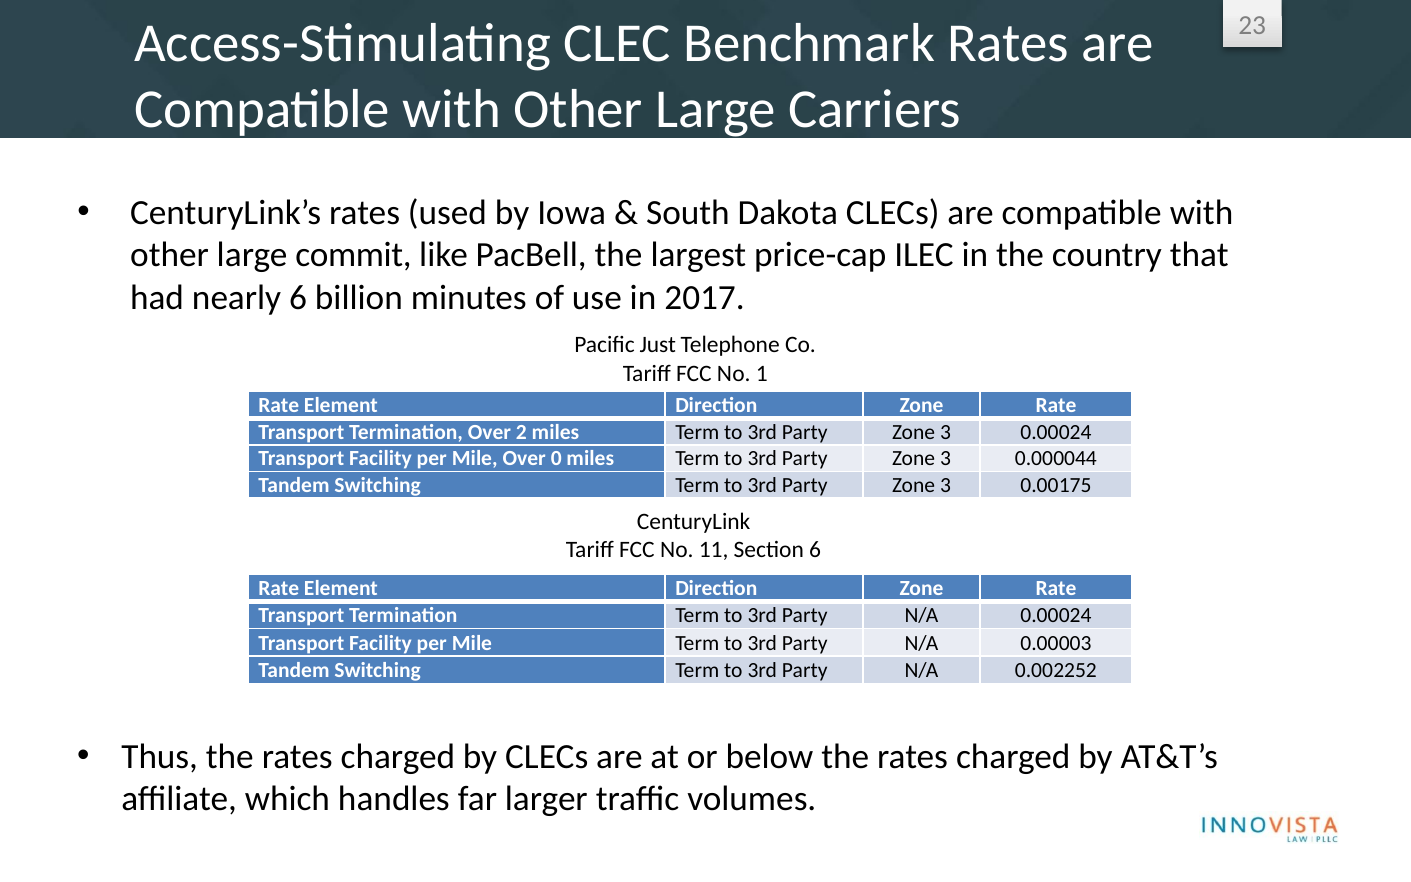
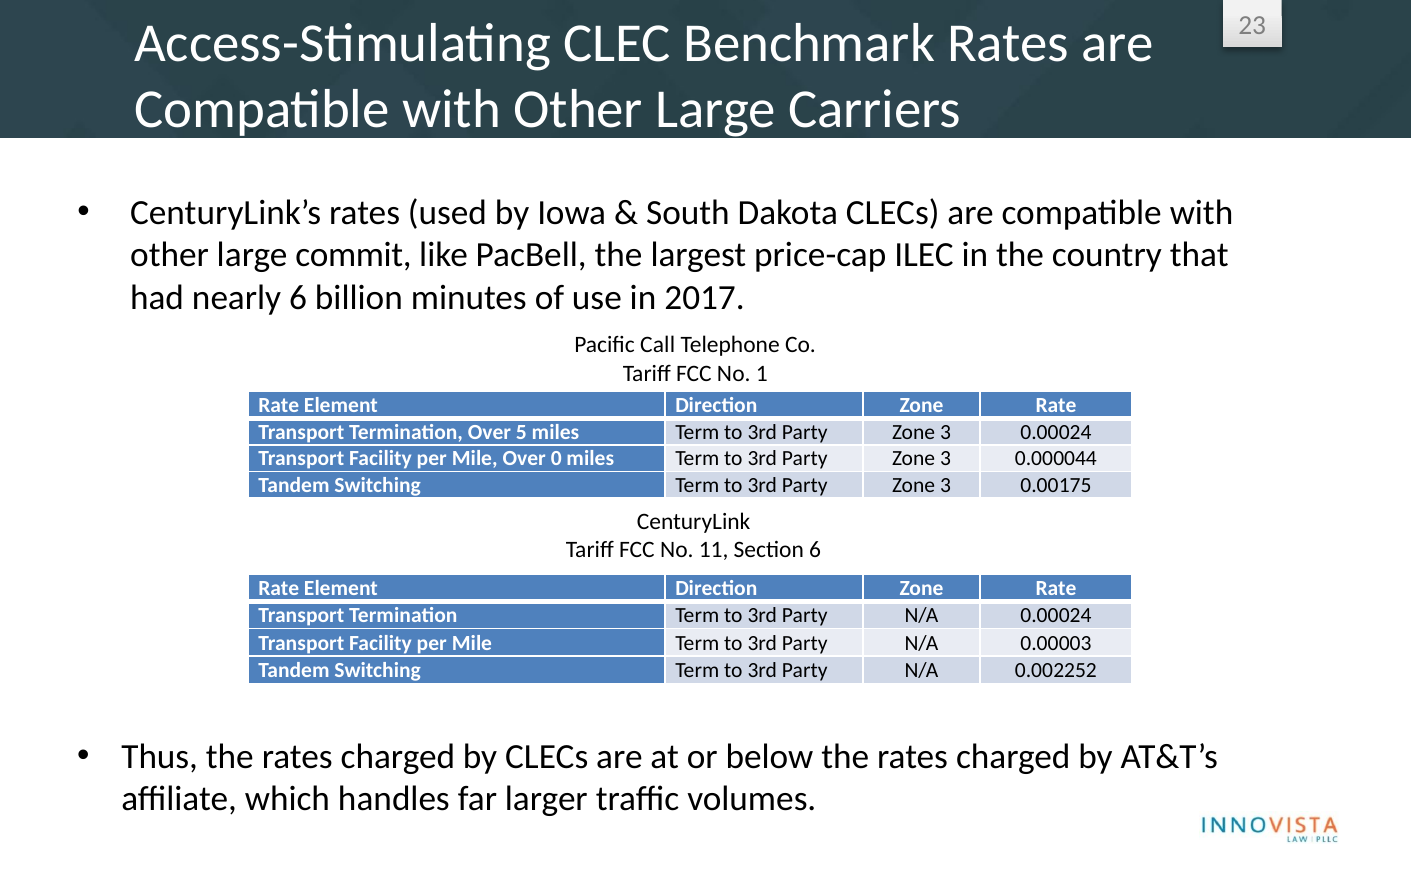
Just: Just -> Call (658, 345)
2: 2 -> 5 (521, 432)
